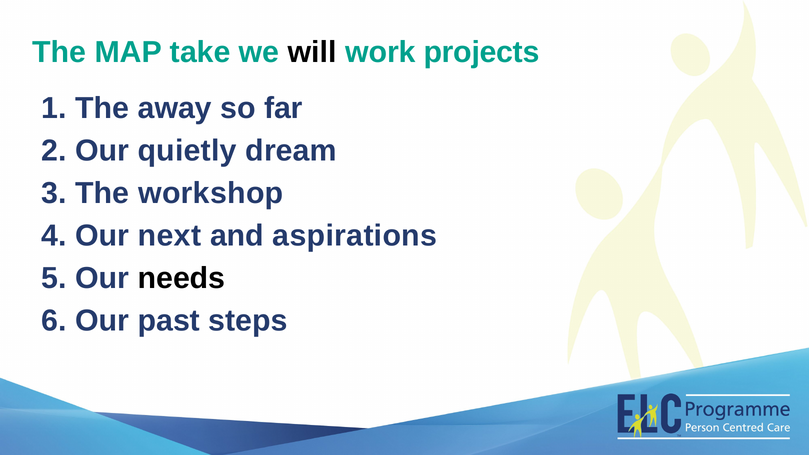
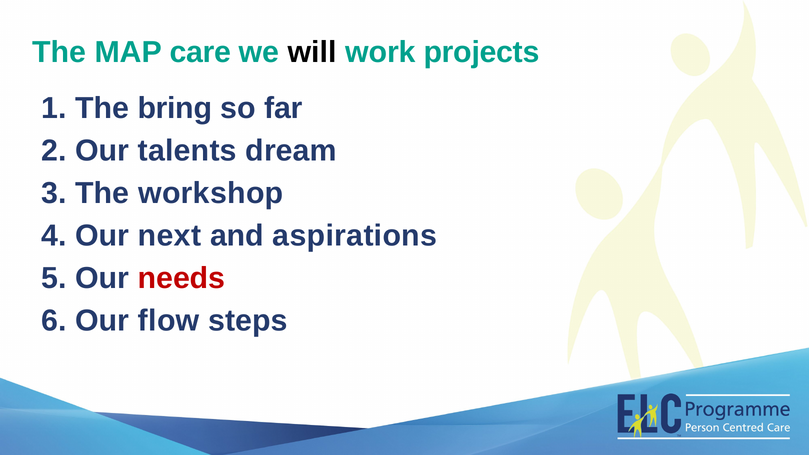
take: take -> care (200, 52)
away: away -> bring (175, 108)
quietly: quietly -> talents (187, 151)
needs colour: black -> red (181, 278)
past: past -> flow (169, 321)
